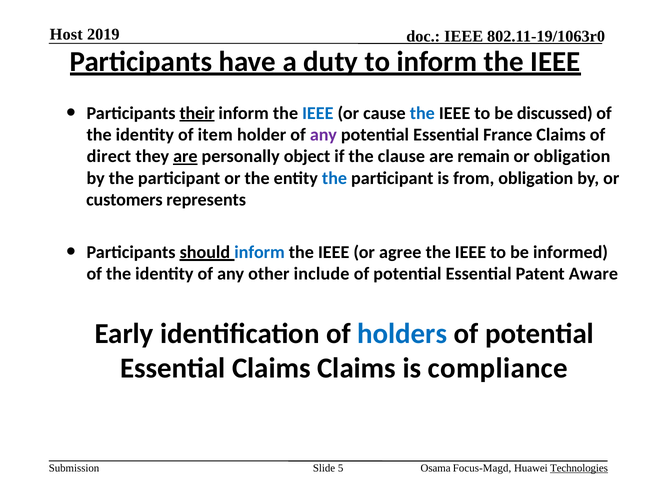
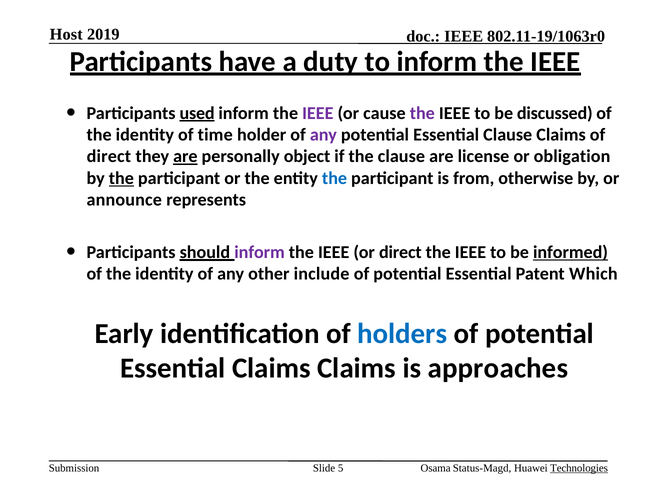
their: their -> used (197, 113)
IEEE colour: blue -> purple (318, 113)
the colour: blue -> purple (422, 113)
item: item -> time (215, 135)
Essential France: France -> Clause (508, 135)
remain: remain -> license (483, 157)
the underline: none -> present (121, 178)
from obligation: obligation -> otherwise (536, 178)
customers: customers -> announce (124, 200)
inform colour: blue -> purple (260, 252)
or agree: agree -> direct (400, 252)
informed underline: none -> present (571, 252)
Aware: Aware -> Which (593, 274)
compliance: compliance -> approaches (498, 369)
Focus-Magd: Focus-Magd -> Status-Magd (482, 468)
